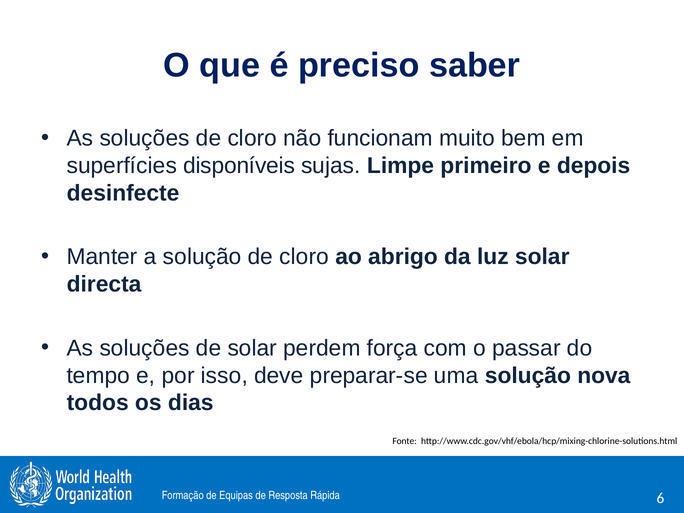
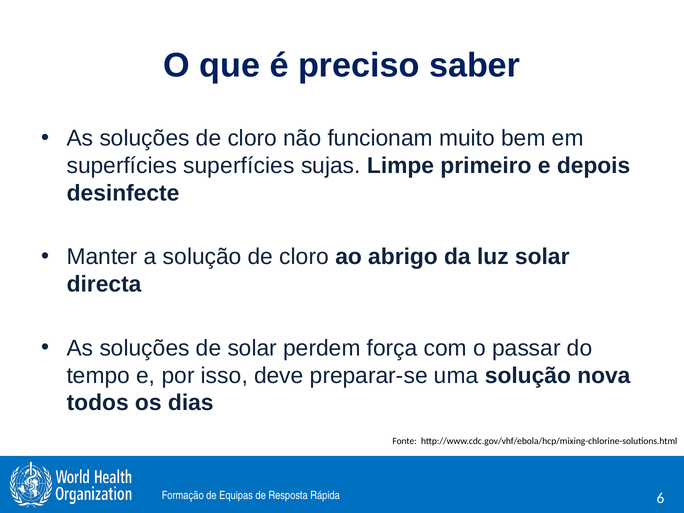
superfícies disponíveis: disponíveis -> superfícies (239, 166)
